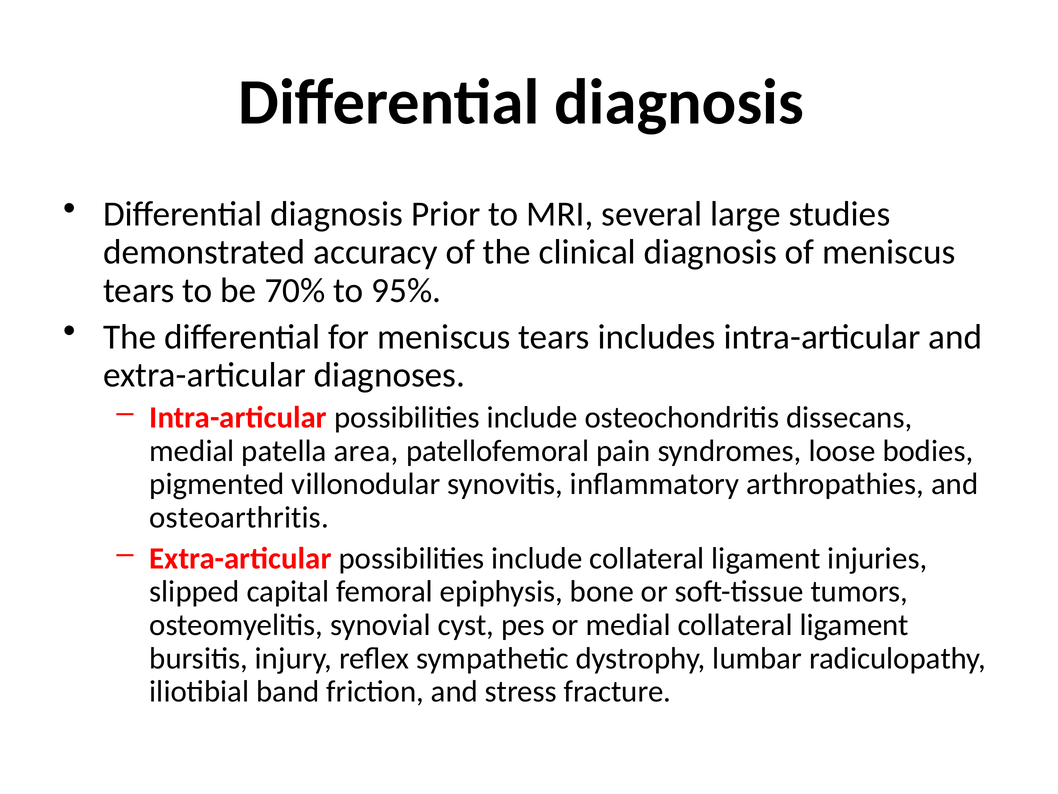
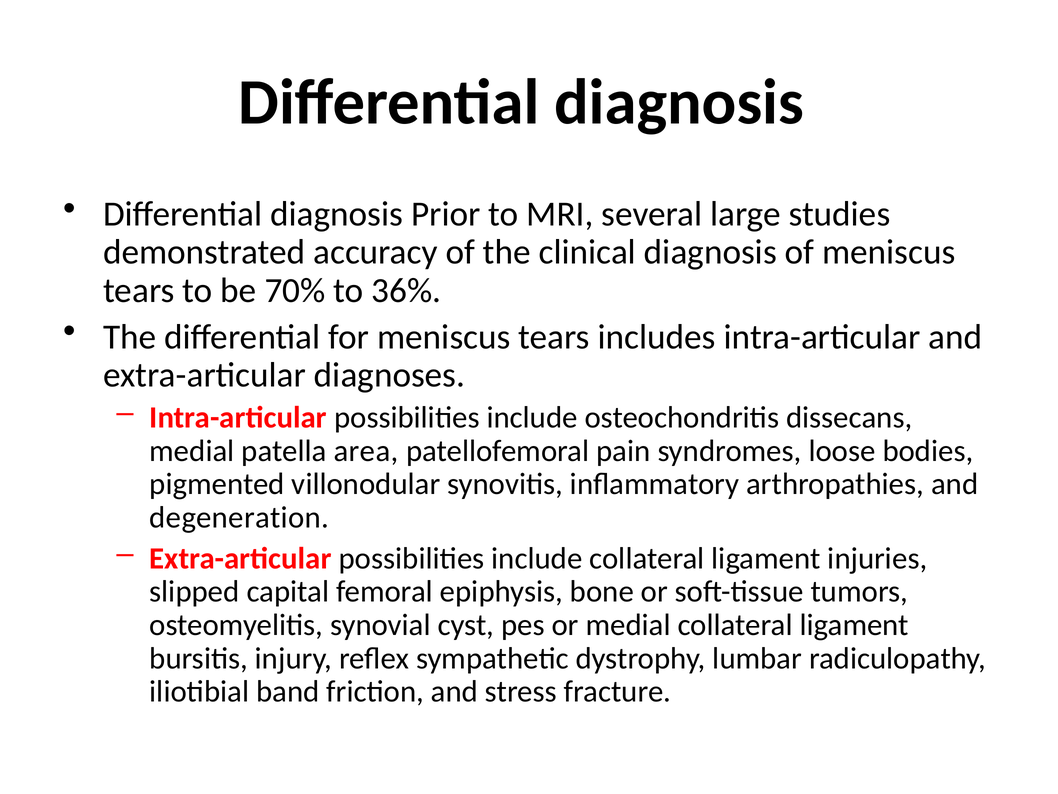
95%: 95% -> 36% (406, 290)
osteoarthritis: osteoarthritis -> degeneration (239, 517)
